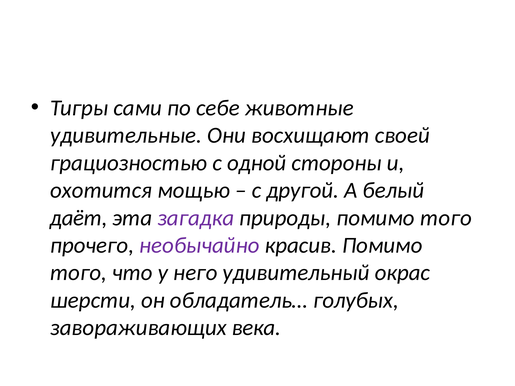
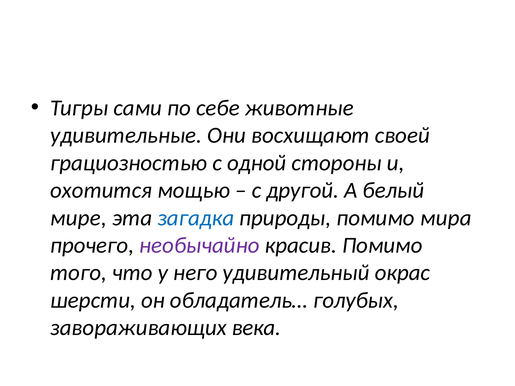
даёт: даёт -> мире (78, 218)
загадка colour: purple -> blue (196, 218)
природы помимо того: того -> мира (446, 218)
